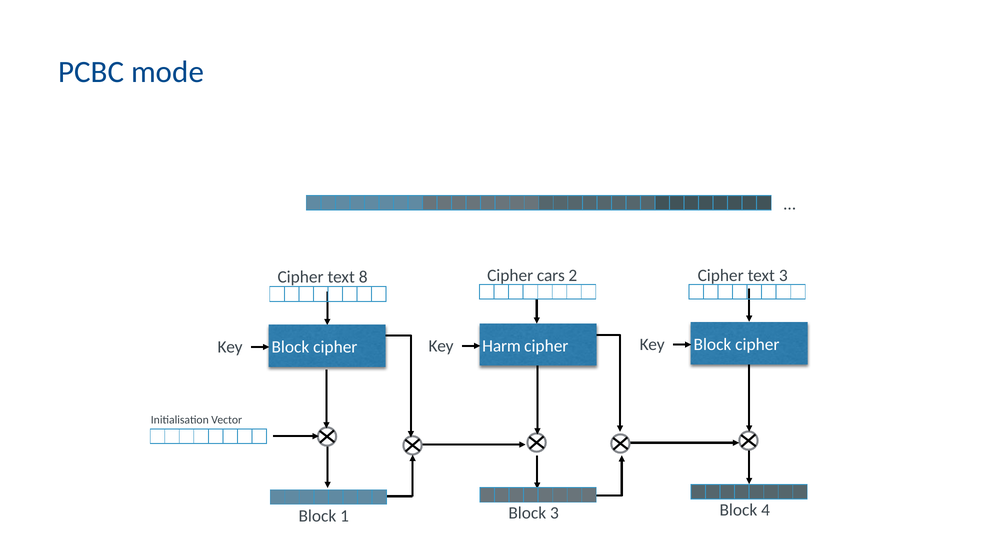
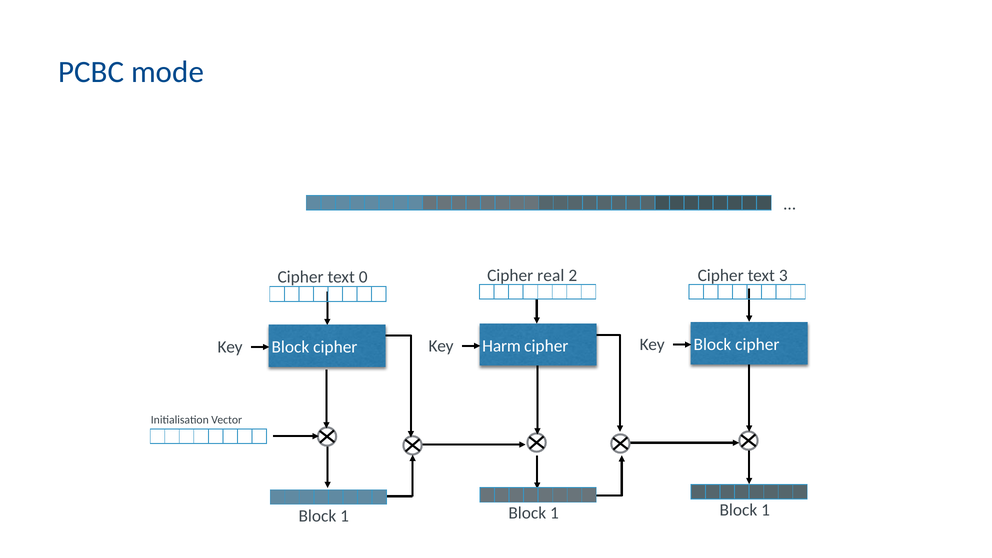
8: 8 -> 0 (363, 277)
cars: cars -> real (551, 275)
3: 3 -> 1 (554, 513)
4: 4 -> 1 (766, 510)
